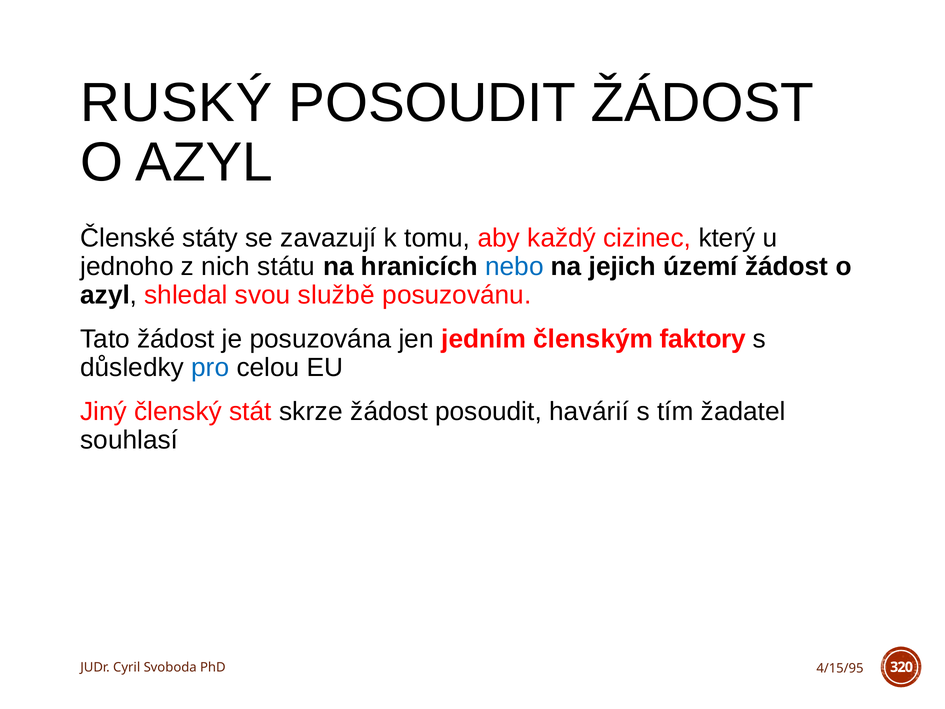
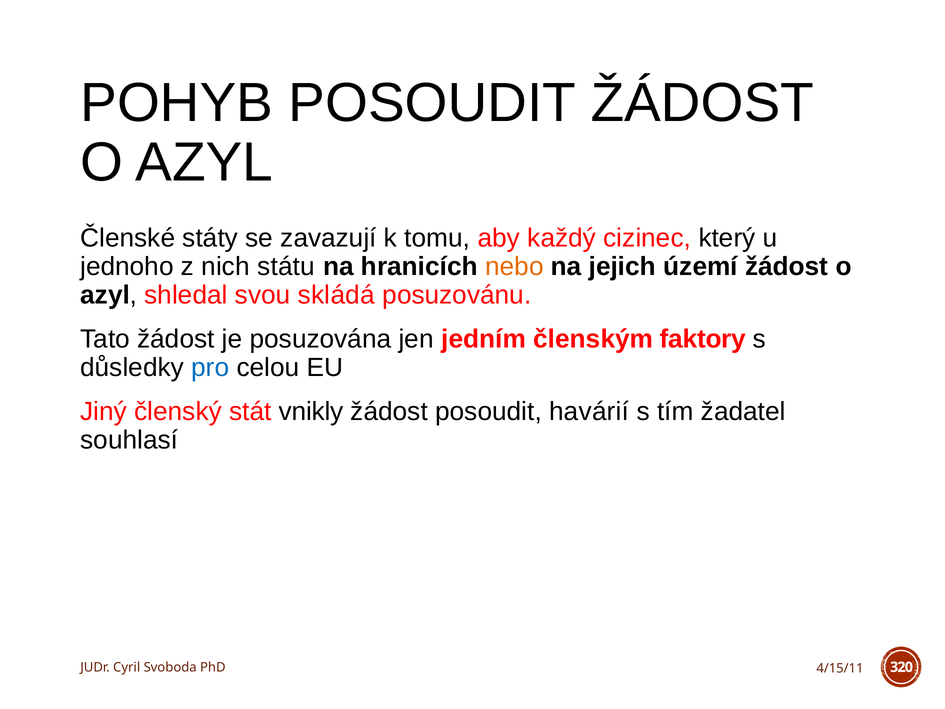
RUSKÝ: RUSKÝ -> POHYB (177, 103)
nebo colour: blue -> orange (514, 266)
službě: službě -> skládá (336, 295)
skrze: skrze -> vnikly (311, 411)
4/15/95: 4/15/95 -> 4/15/11 (840, 668)
